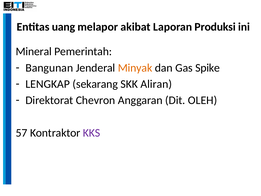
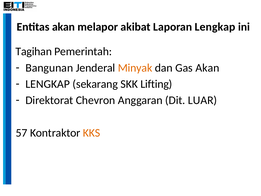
Entitas uang: uang -> akan (64, 27)
Laporan Produksi: Produksi -> Lengkap (215, 27)
Mineral: Mineral -> Tagihan (34, 51)
Gas Spike: Spike -> Akan (207, 68)
Aliran: Aliran -> Lifting (156, 84)
OLEH: OLEH -> LUAR (203, 100)
KKS colour: purple -> orange (92, 133)
